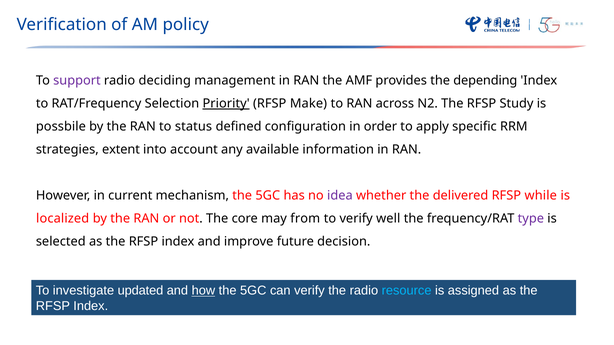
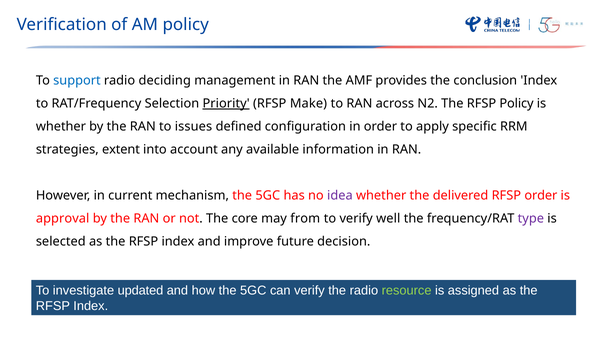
support colour: purple -> blue (77, 81)
depending: depending -> conclusion (485, 81)
RFSP Study: Study -> Policy (517, 104)
possbile: possbile -> whether (61, 127)
status: status -> issues (194, 127)
RFSP while: while -> order (541, 196)
localized: localized -> approval (63, 219)
how underline: present -> none (203, 291)
resource colour: light blue -> light green (407, 291)
